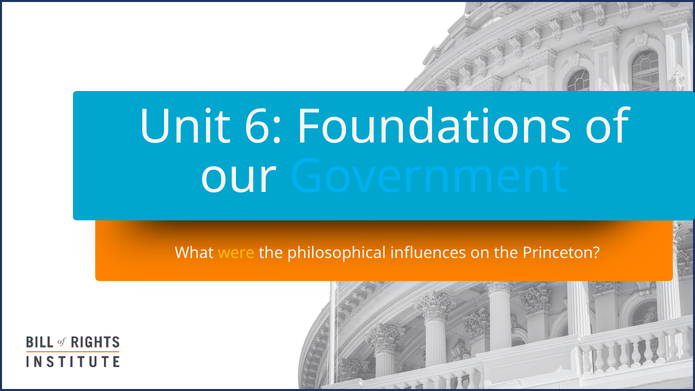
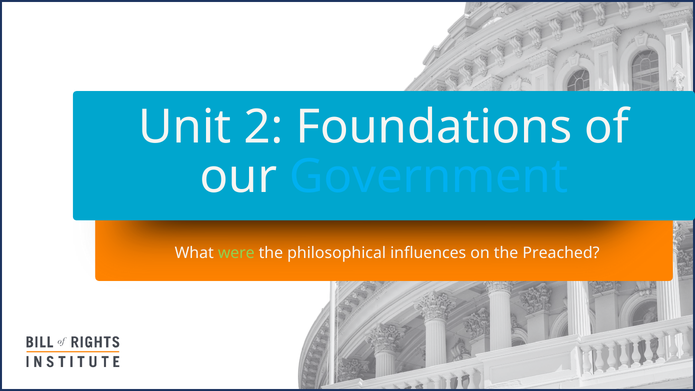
6: 6 -> 2 (263, 127)
were colour: yellow -> light green (236, 253)
Princeton: Princeton -> Preached (561, 253)
